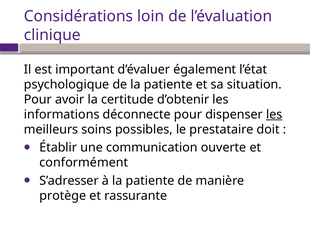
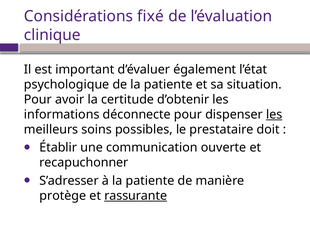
loin: loin -> fixé (151, 16)
conformément: conformément -> recapuchonner (84, 162)
rassurante underline: none -> present (136, 195)
